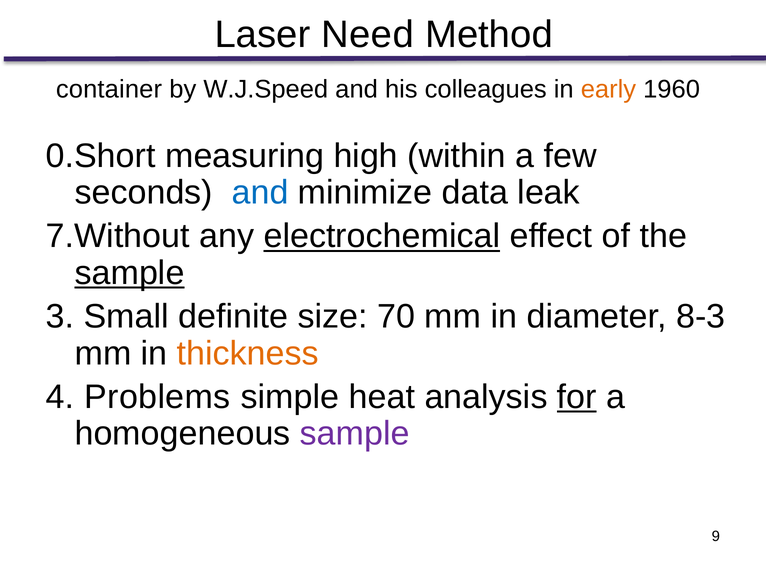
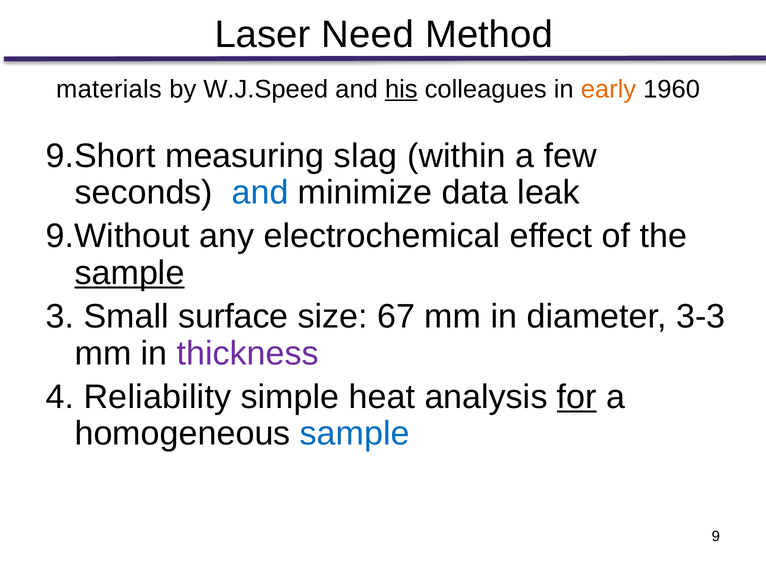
container: container -> materials (109, 89)
his underline: none -> present (401, 89)
0.Short: 0.Short -> 9.Short (101, 156)
high: high -> slag (366, 156)
7.Without: 7.Without -> 9.Without (118, 236)
electrochemical underline: present -> none (382, 236)
definite: definite -> surface (233, 317)
70: 70 -> 67 (396, 317)
8-3: 8-3 -> 3-3 (701, 317)
thickness colour: orange -> purple (248, 354)
Problems: Problems -> Reliability (157, 397)
sample colour: purple -> blue (355, 434)
